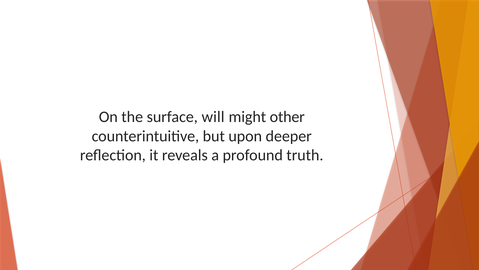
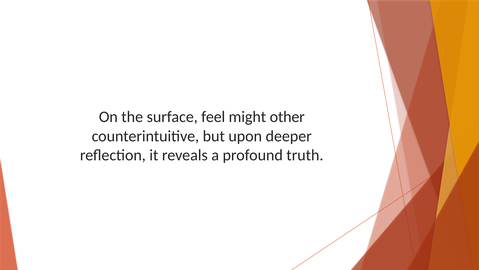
will: will -> feel (213, 117)
